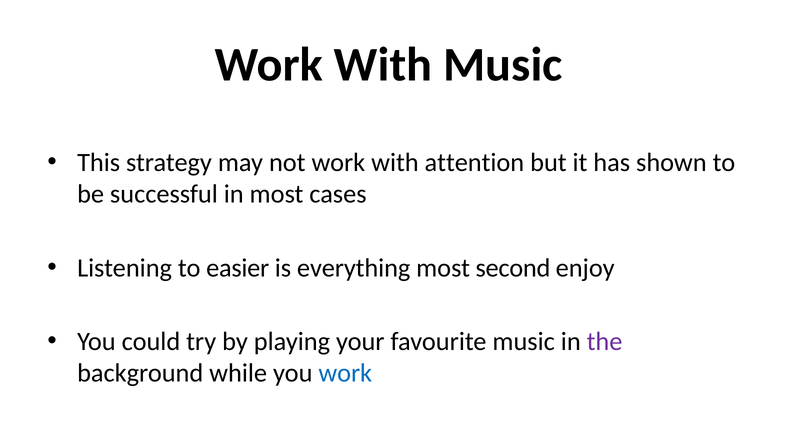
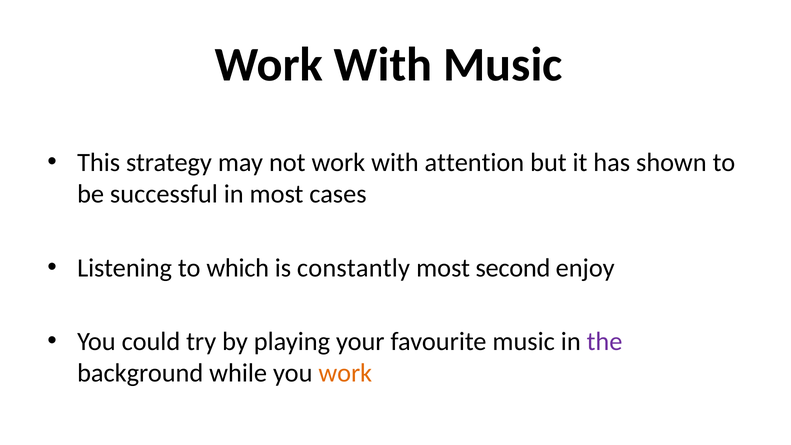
easier: easier -> which (238, 268)
everything: everything -> constantly (354, 268)
work colour: blue -> orange (345, 373)
